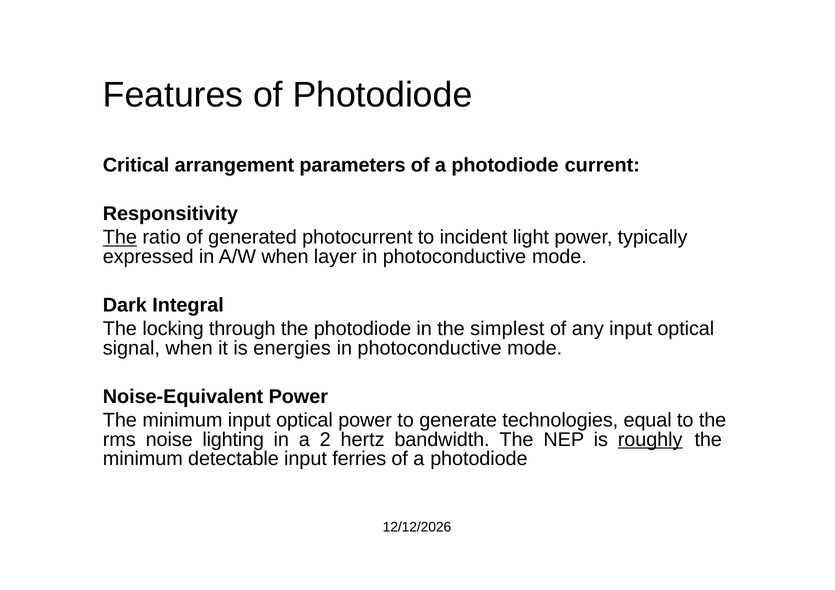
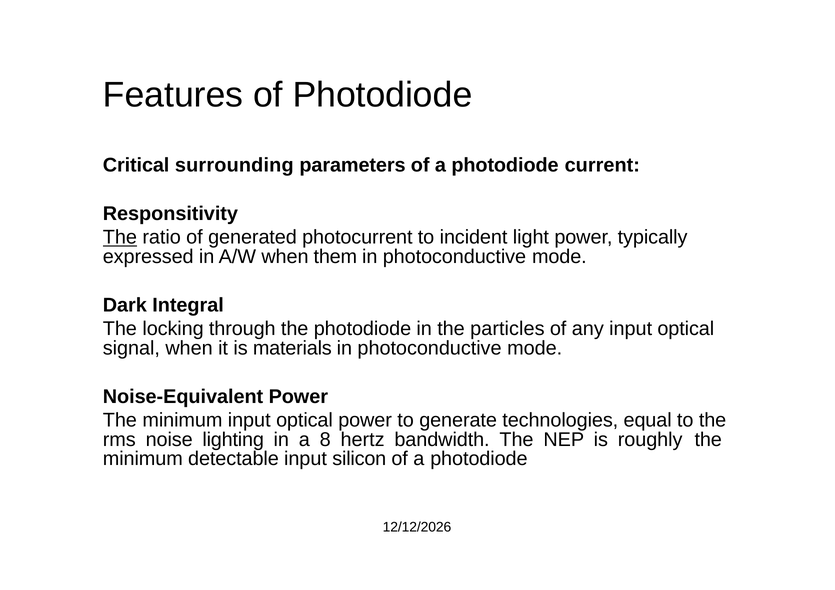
arrangement: arrangement -> surrounding (234, 165)
layer: layer -> them (335, 257)
simplest: simplest -> particles (507, 329)
energies: energies -> materials (292, 348)
2: 2 -> 8 (325, 440)
roughly underline: present -> none (650, 440)
ferries: ferries -> silicon (359, 459)
